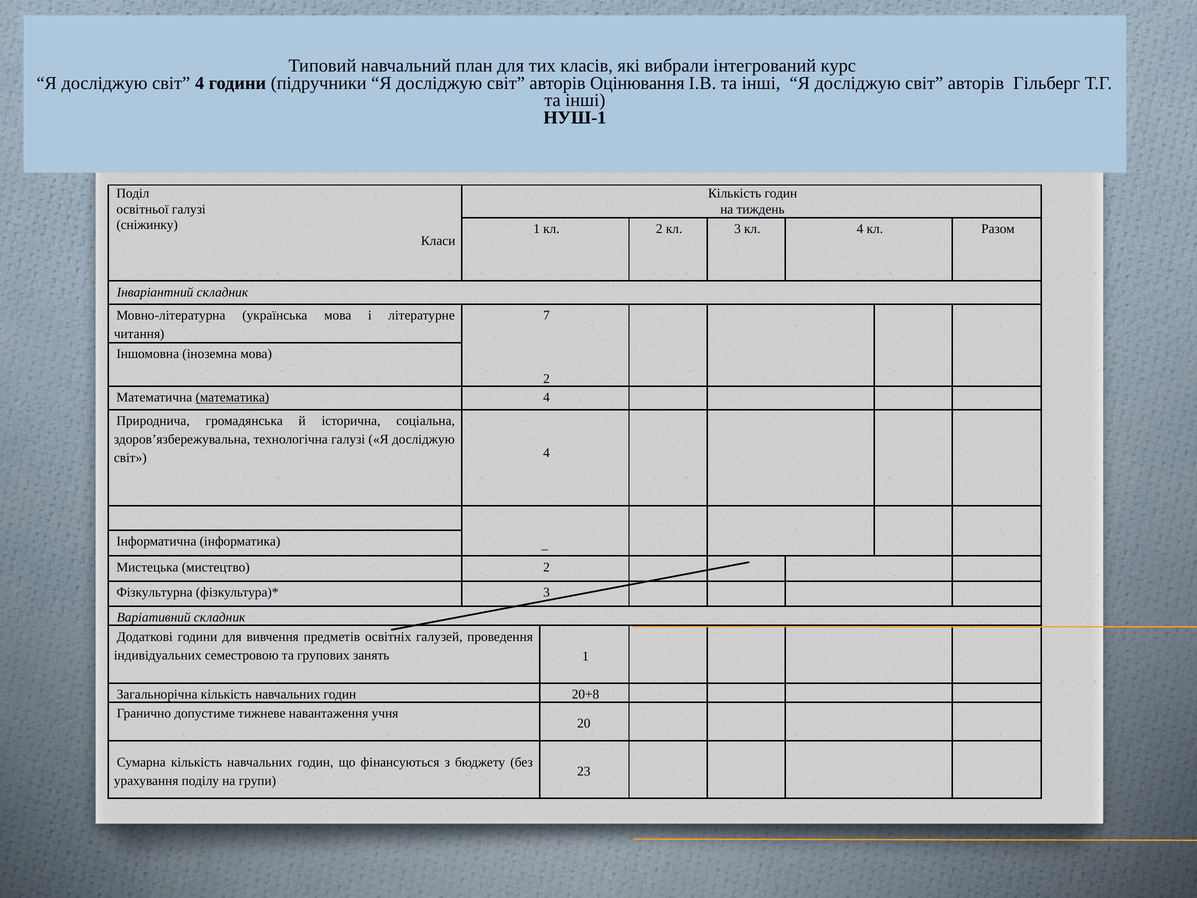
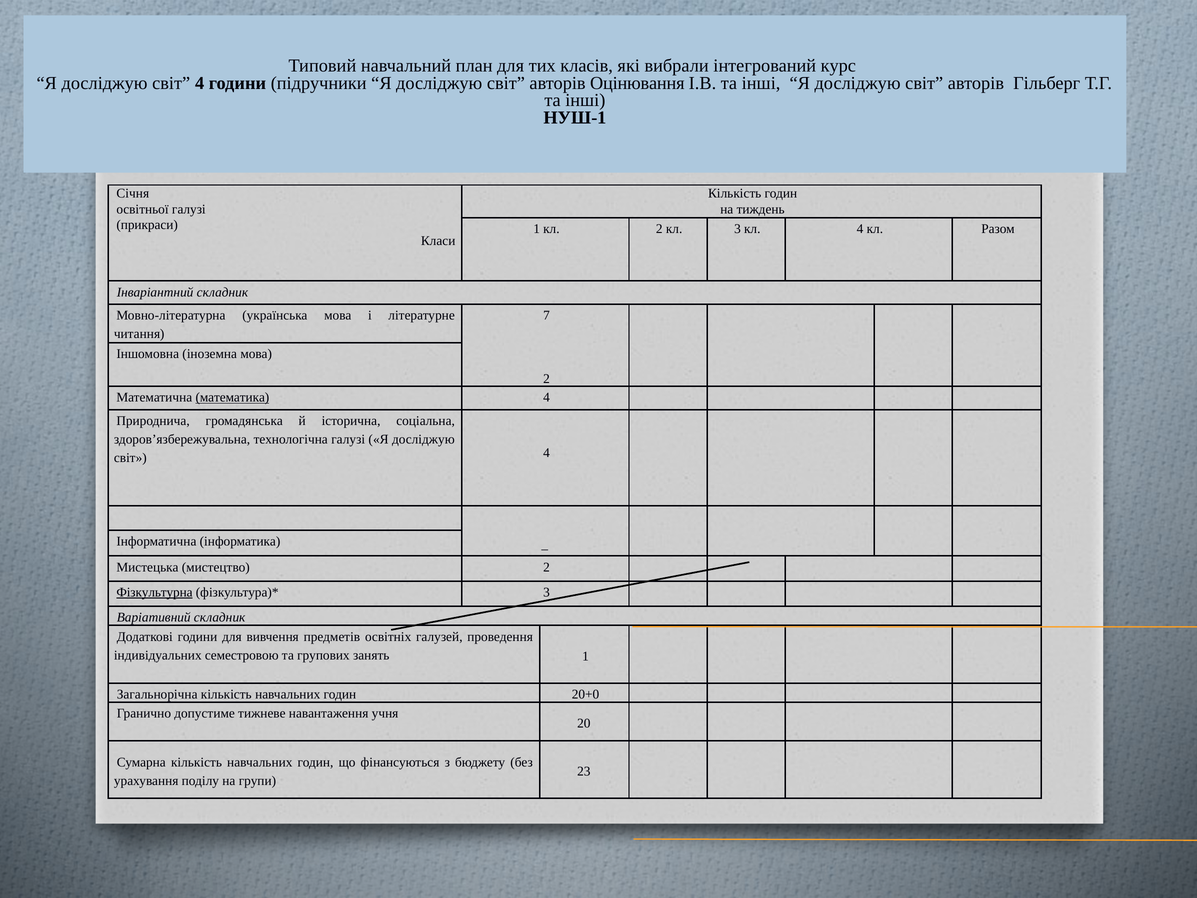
Поділ: Поділ -> Січня (133, 193)
сніжинку: сніжинку -> прикраси (147, 225)
Фізкультурна underline: none -> present (154, 592)
20+8: 20+8 -> 20+0 (585, 694)
